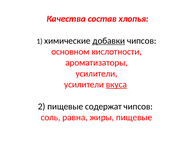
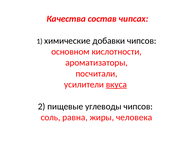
хлопья: хлопья -> чипсах (133, 19)
добавки underline: present -> none (109, 41)
усилители: усилители -> посчитали (96, 73)
содержат: содержат -> углеводы (103, 106)
жиры пищевые: пищевые -> человека (134, 117)
